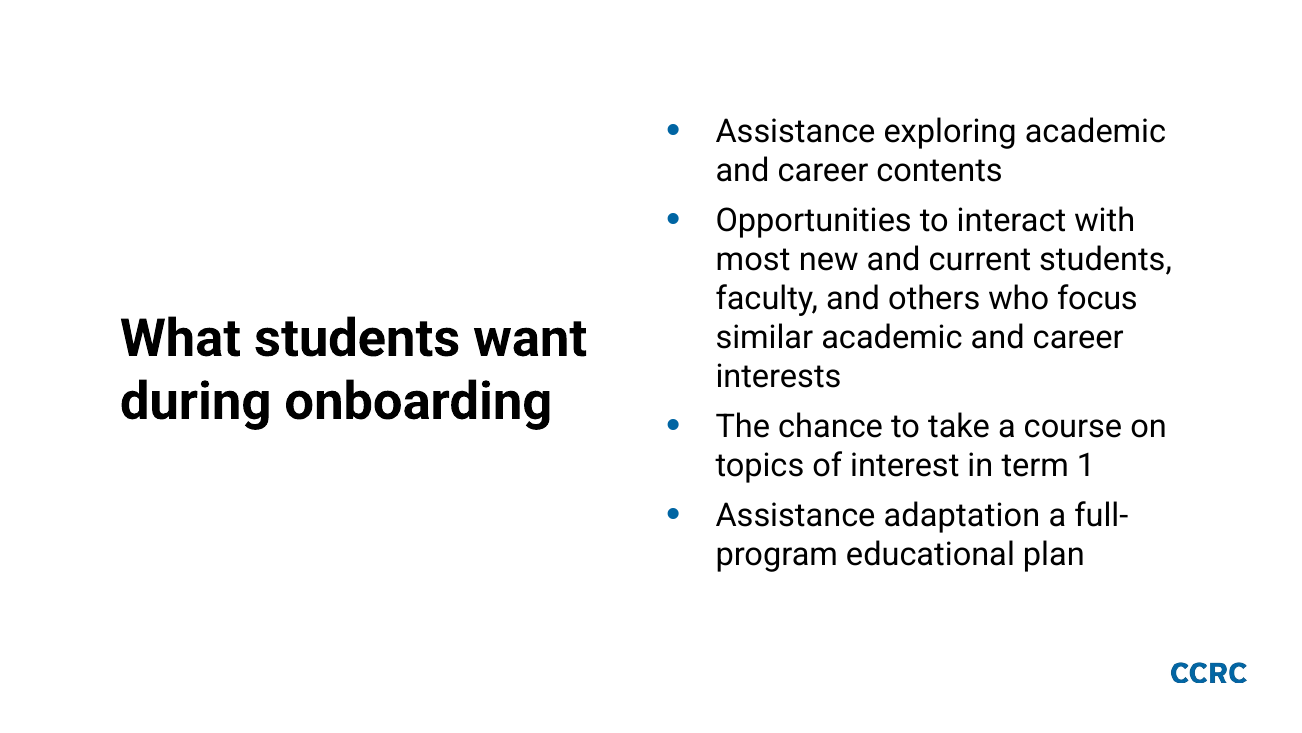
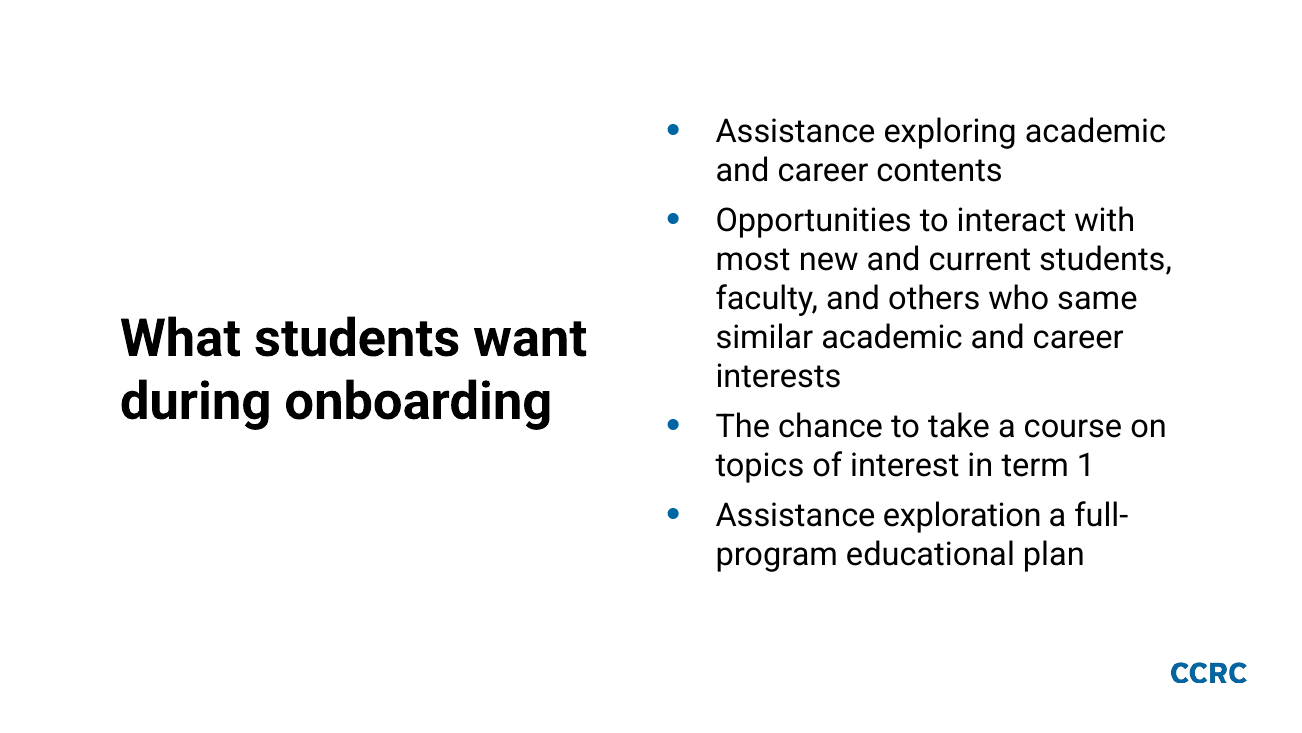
focus: focus -> same (1097, 298)
adaptation: adaptation -> exploration (962, 515)
